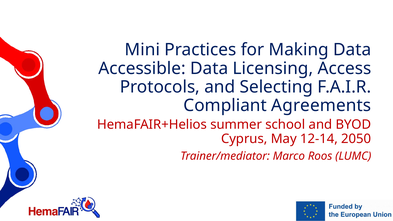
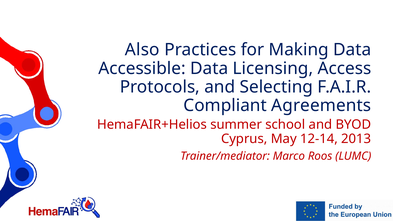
Mini: Mini -> Also (142, 50)
2050: 2050 -> 2013 (356, 139)
